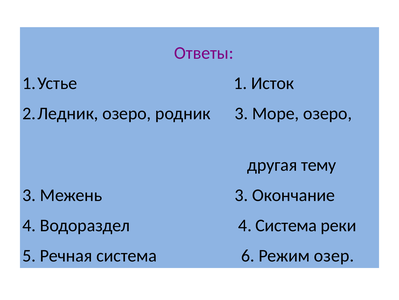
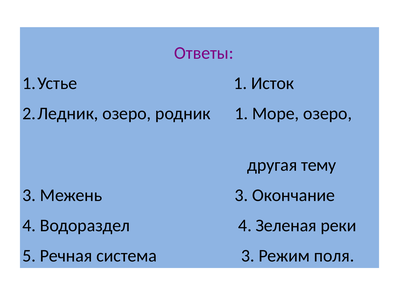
родник 3: 3 -> 1 (241, 113)
4 Система: Система -> Зеленая (286, 225)
система 6: 6 -> 3 (248, 255)
озер: озер -> поля (334, 255)
